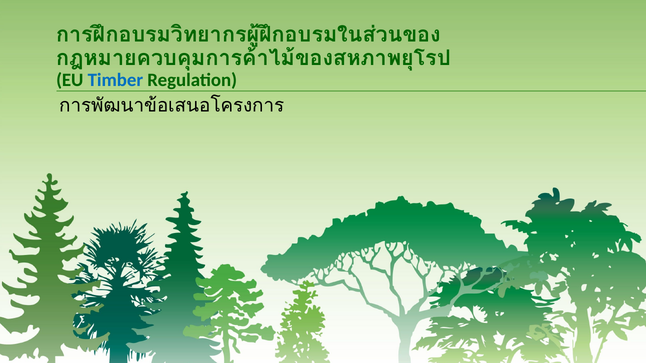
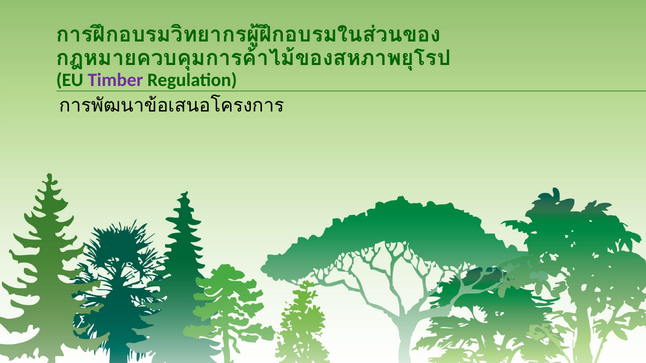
Timber colour: blue -> purple (115, 80)
